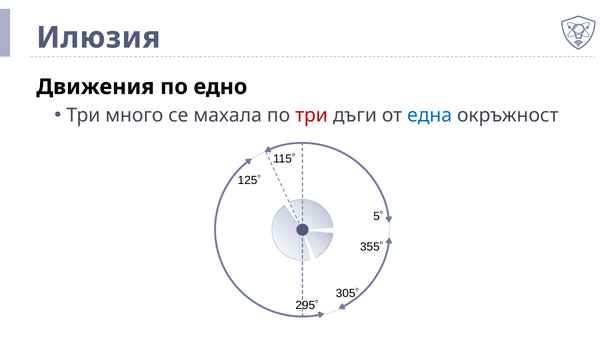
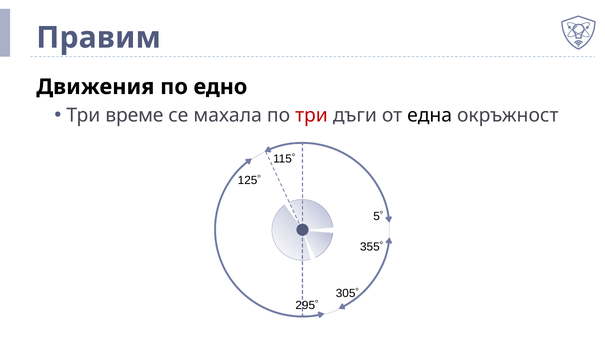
Илюзия: Илюзия -> Правим (99, 38)
много: много -> време (134, 116)
една colour: blue -> black (430, 116)
